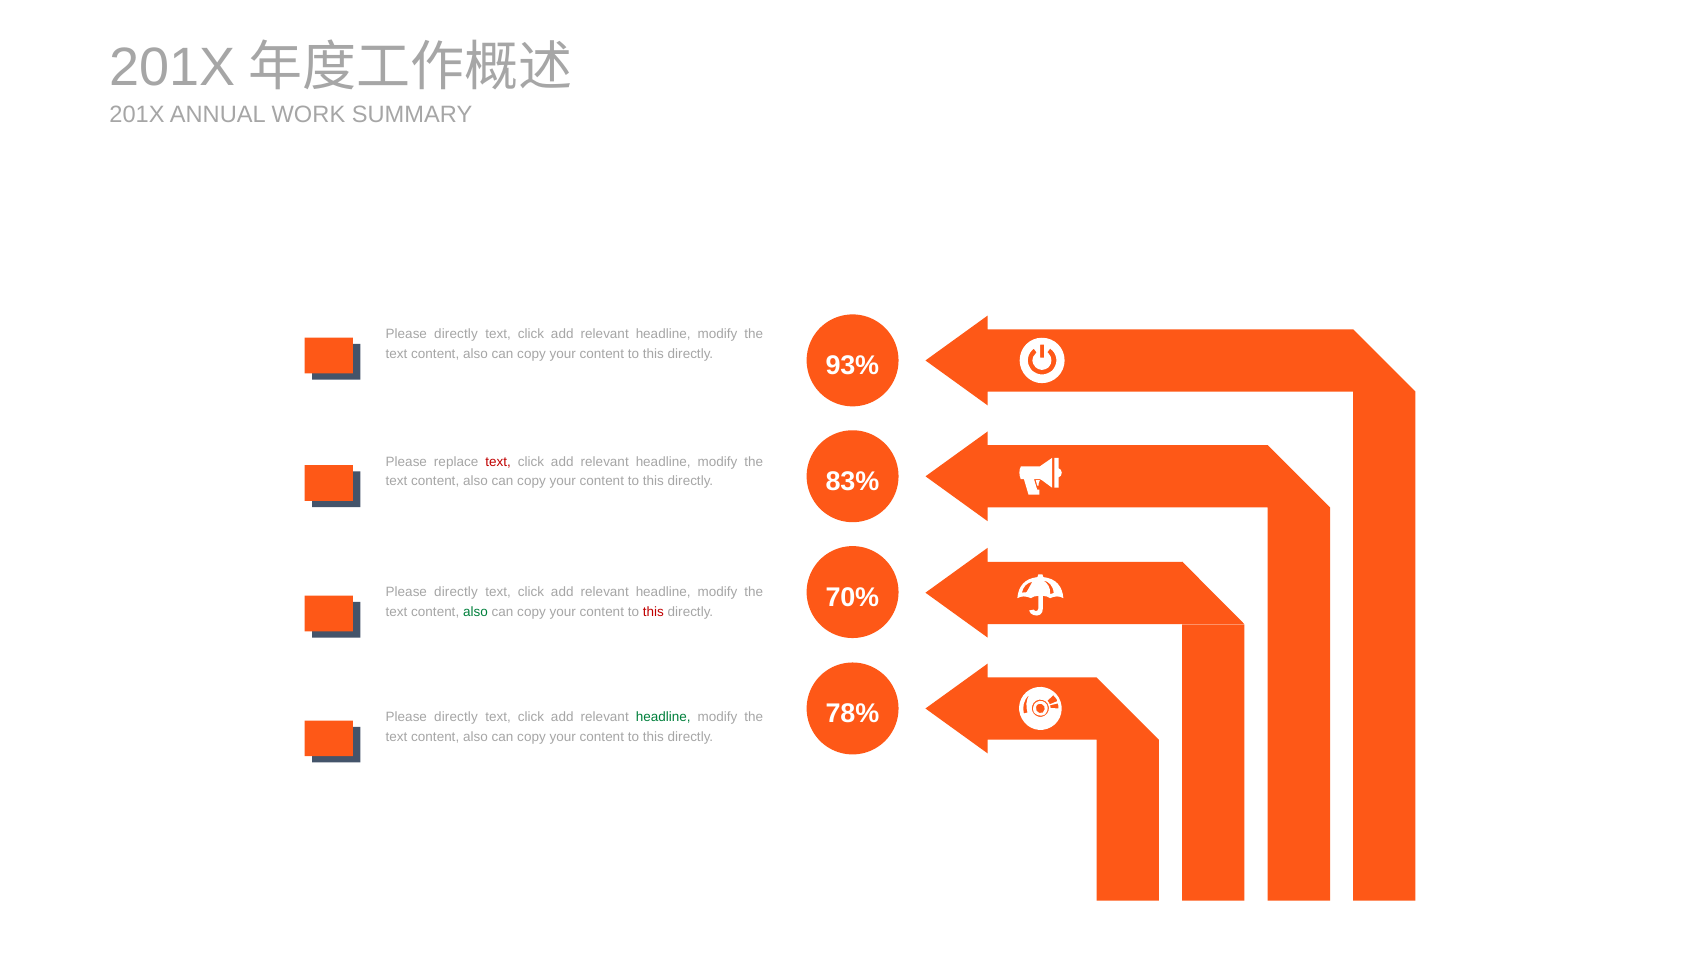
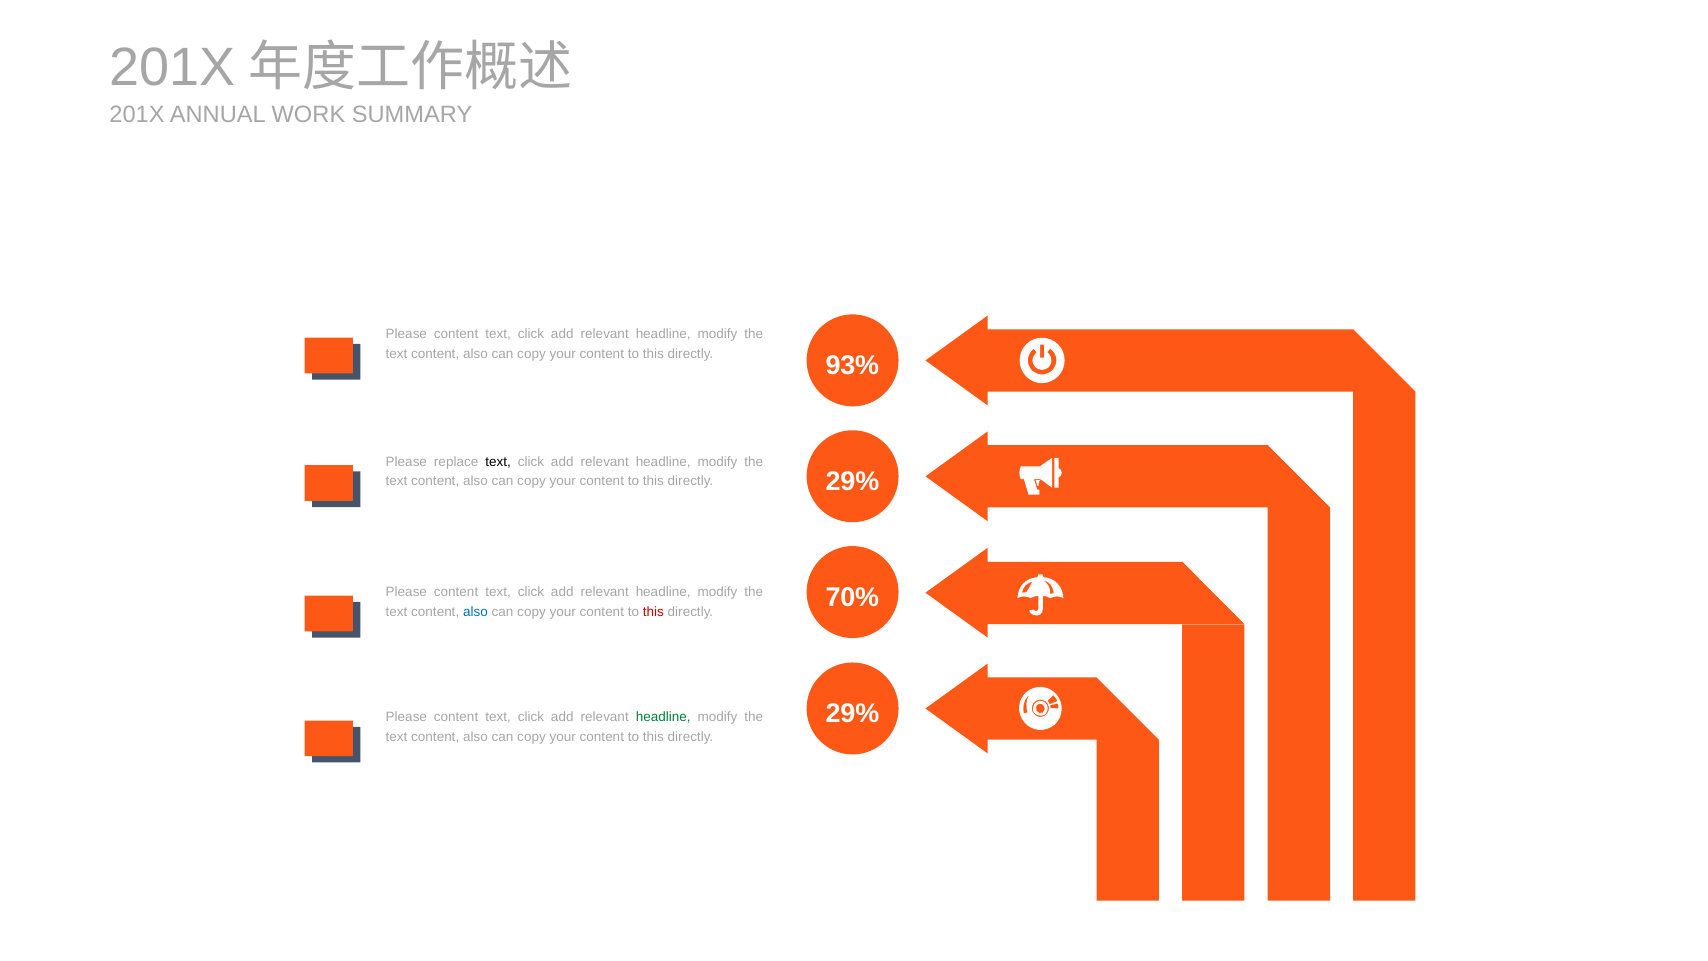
directly: directly -> content (456, 334)
text colour: red -> black (498, 462)
83%: 83% -> 29% (852, 481)
directly: directly -> content (456, 592)
also colour: green -> blue (475, 612)
78%: 78% -> 29% (852, 713)
directly: directly -> content (456, 717)
